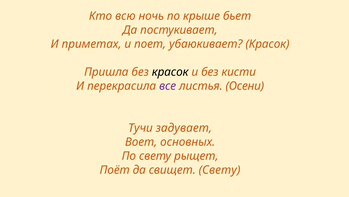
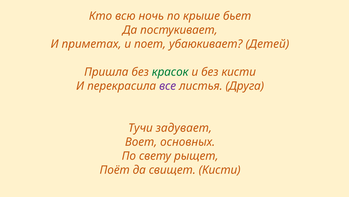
убаюкивает Красок: Красок -> Детей (267, 44)
красок colour: black -> green (170, 72)
Осени: Осени -> Друга (245, 86)
свищет Свету: Свету -> Кисти (220, 170)
